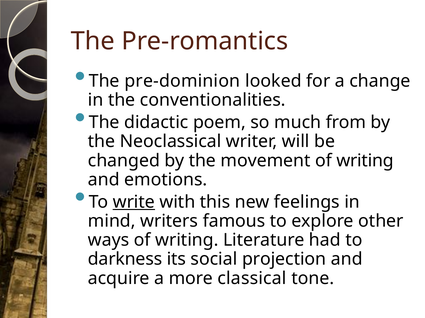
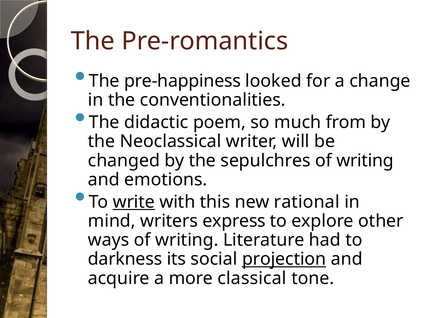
pre-dominion: pre-dominion -> pre-happiness (183, 81)
movement: movement -> sepulchres (266, 161)
feelings: feelings -> rational (307, 202)
famous: famous -> express (234, 221)
projection underline: none -> present (284, 260)
